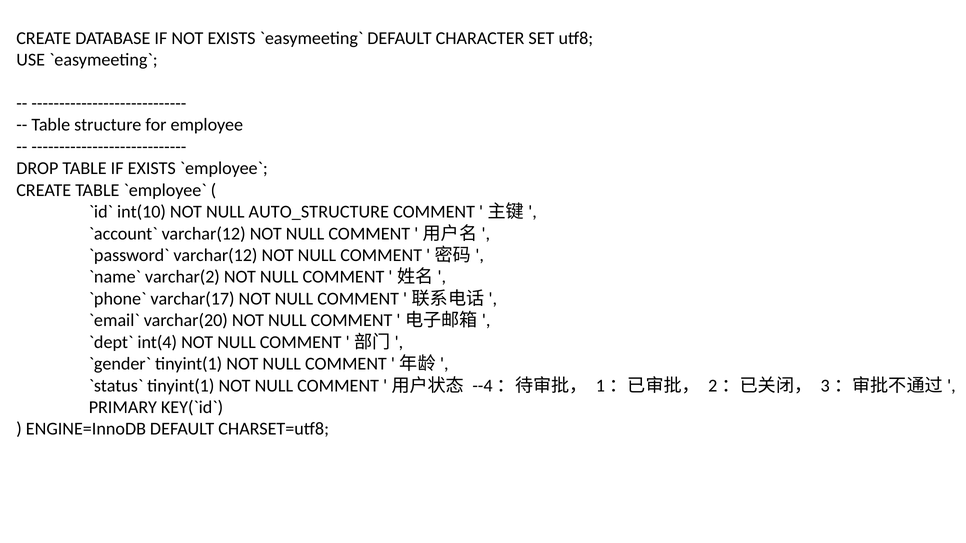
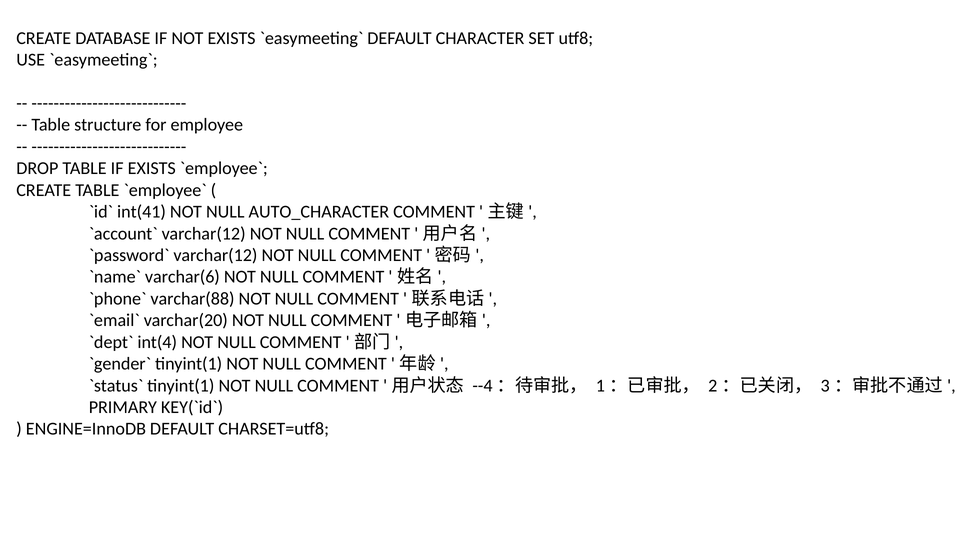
int(10: int(10 -> int(41 (141, 212)
AUTO_STRUCTURE: AUTO_STRUCTURE -> AUTO_CHARACTER (319, 212)
varchar(2: varchar(2 -> varchar(6 (182, 277)
varchar(17: varchar(17 -> varchar(88 (192, 299)
